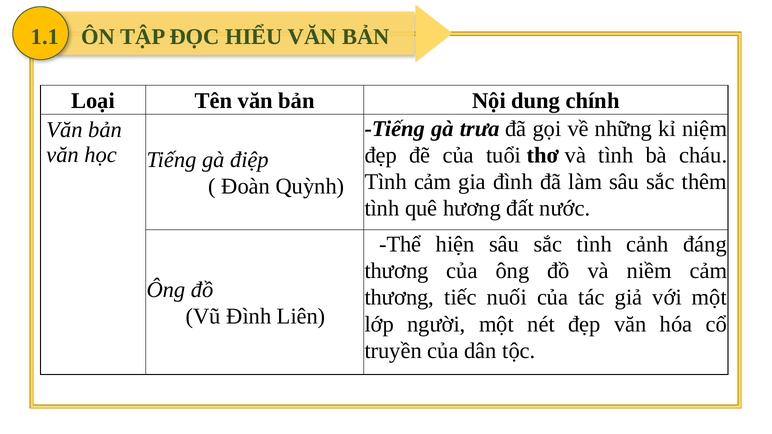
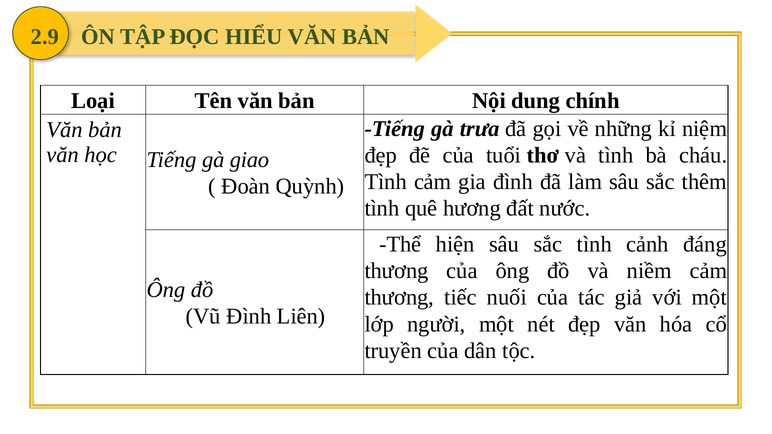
1.1: 1.1 -> 2.9 (45, 37)
điệp: điệp -> giao (249, 160)
